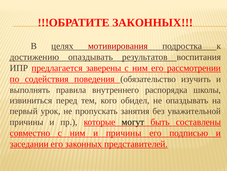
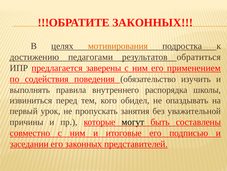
мотивирования colour: red -> orange (118, 46)
достижению опаздывать: опаздывать -> педагогами (91, 57)
воспитания: воспитания -> обратиться (199, 57)
рассмотрении: рассмотрении -> применением (194, 68)
и причины: причины -> итоговые (124, 132)
